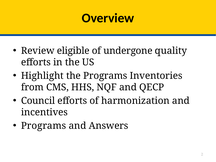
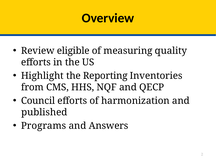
undergone: undergone -> measuring (128, 51)
the Programs: Programs -> Reporting (105, 76)
incentives: incentives -> published (44, 112)
